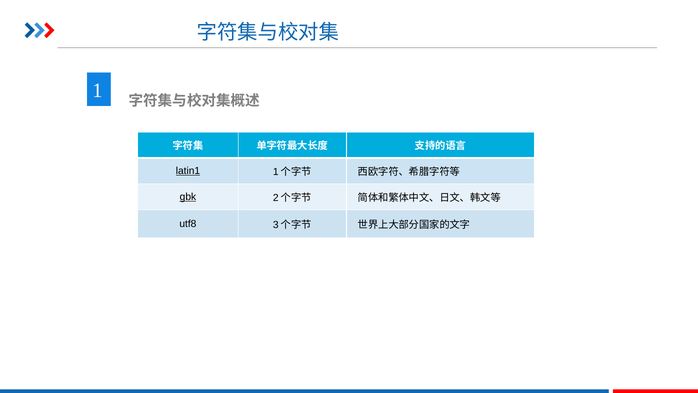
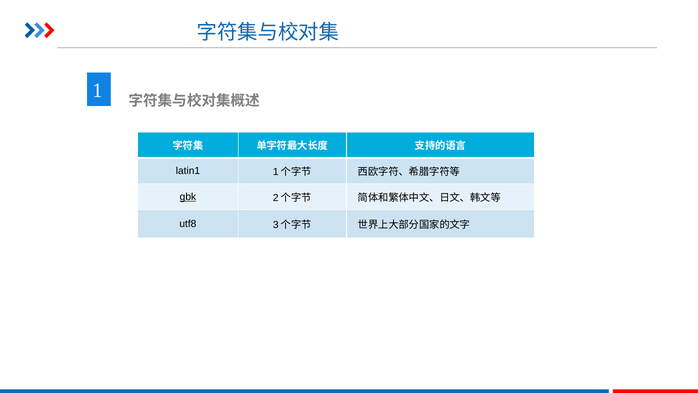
latin1 underline: present -> none (188, 171)
